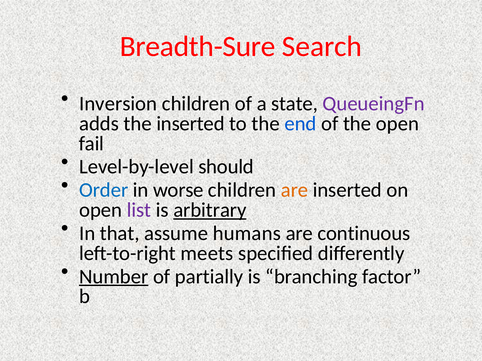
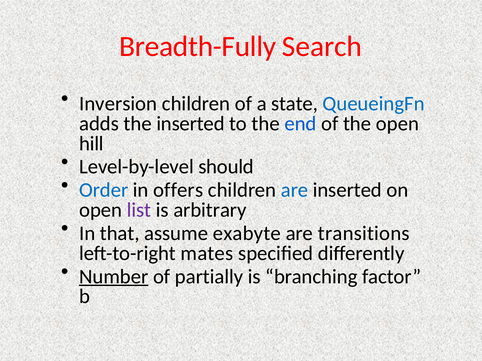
Breadth-Sure: Breadth-Sure -> Breadth-Fully (198, 47)
QueueingFn colour: purple -> blue (374, 104)
fail: fail -> hill (91, 144)
worse: worse -> offers (178, 190)
are colour: orange -> blue (294, 190)
arbitrary underline: present -> none (210, 210)
humans: humans -> exabyte (247, 234)
continuous: continuous -> transitions (364, 234)
meets: meets -> mates (207, 254)
